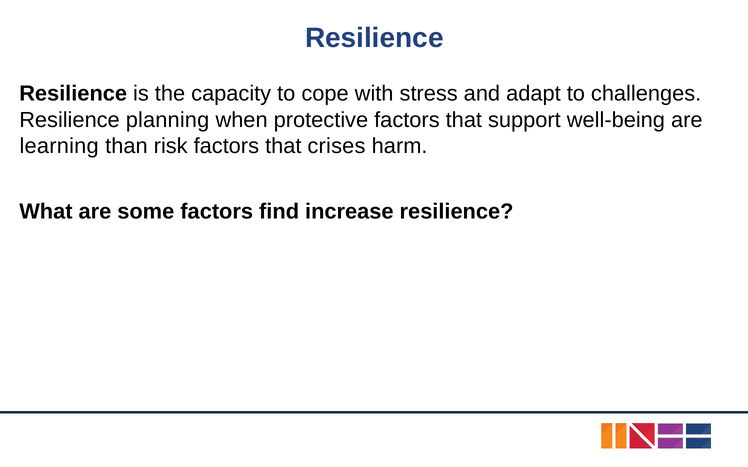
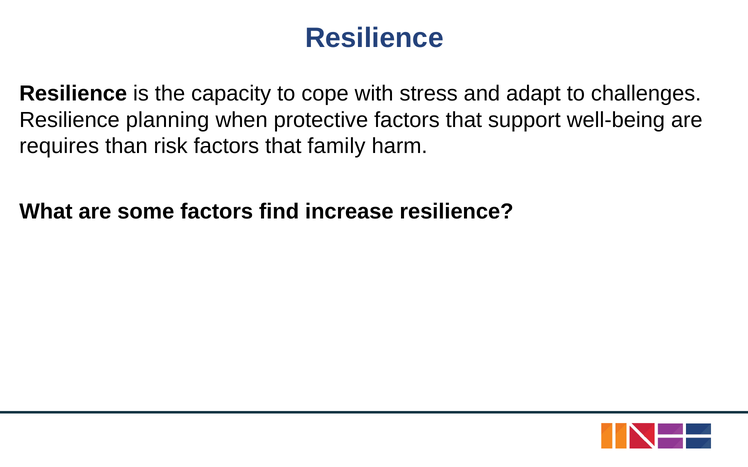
learning: learning -> requires (59, 146)
crises: crises -> family (336, 146)
